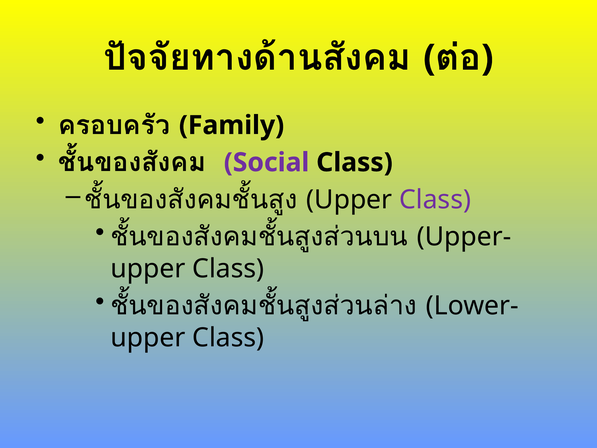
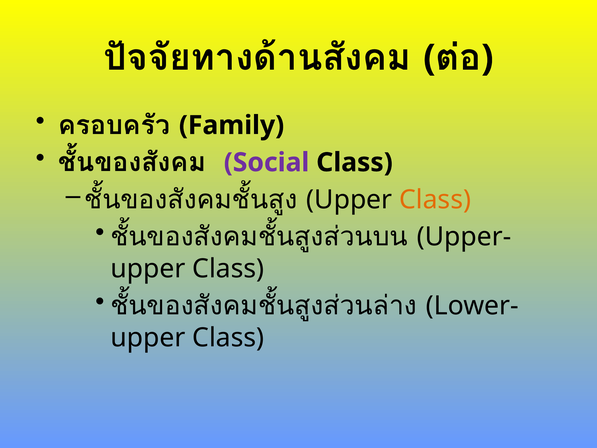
Class colour: purple -> orange (435, 200)
